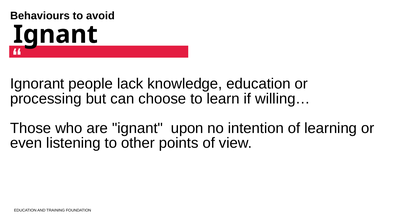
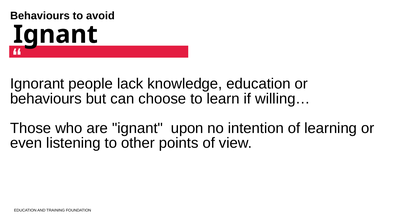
processing: processing -> behaviours (46, 99)
